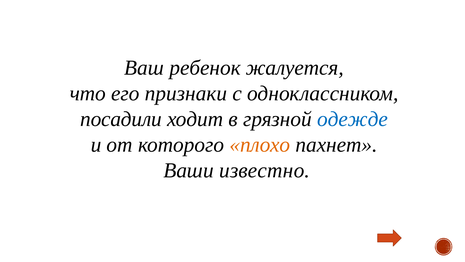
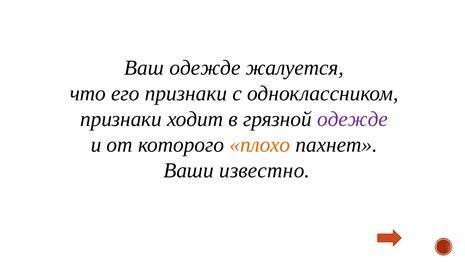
Ваш ребенок: ребенок -> одежде (205, 68)
посадили: посадили -> признаки (121, 119)
одежде colour: blue -> purple (353, 119)
